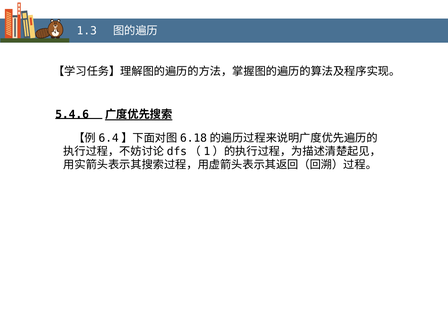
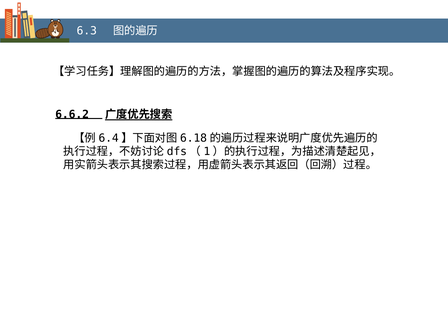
1.3: 1.3 -> 6.3 (87, 31)
5.4.6: 5.4.6 -> 6.6.2 (72, 114)
